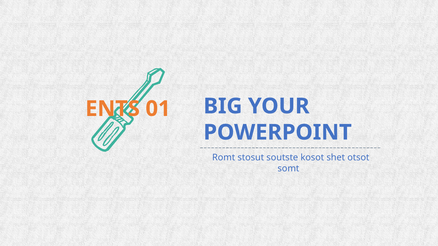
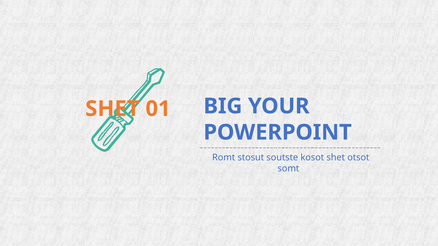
ENTS: ENTS -> SHET (112, 109)
